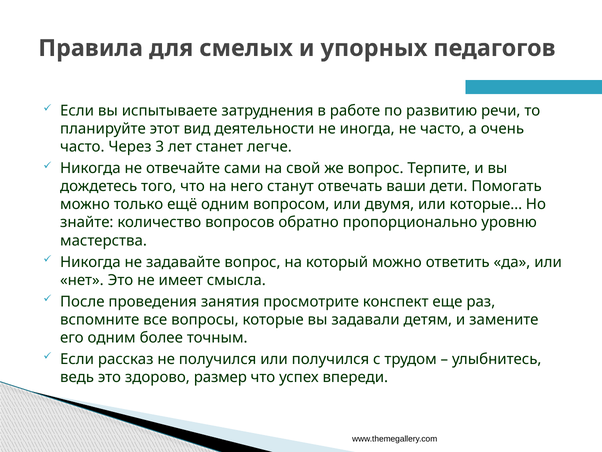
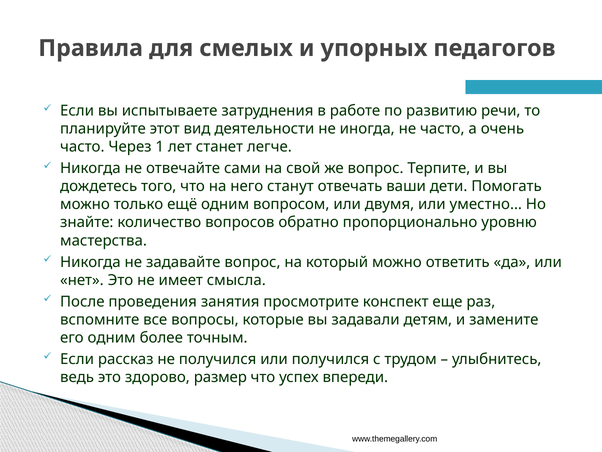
3: 3 -> 1 (160, 147)
которые…: которые… -> уместно… (486, 204)
